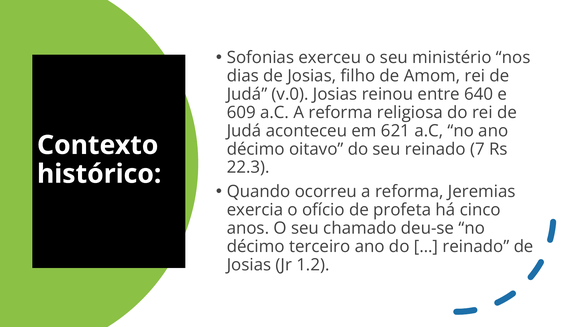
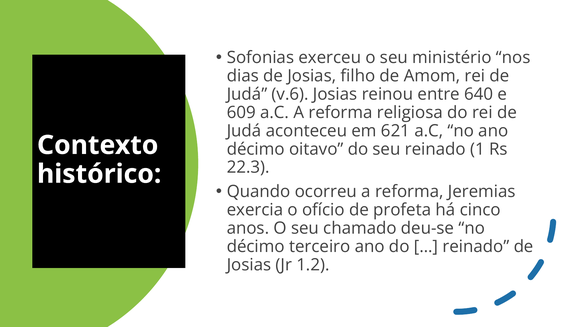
v.0: v.0 -> v.6 (290, 94)
7: 7 -> 1 (477, 149)
